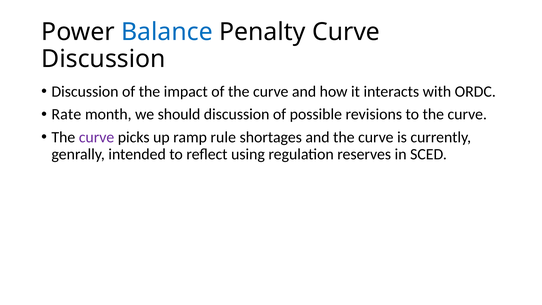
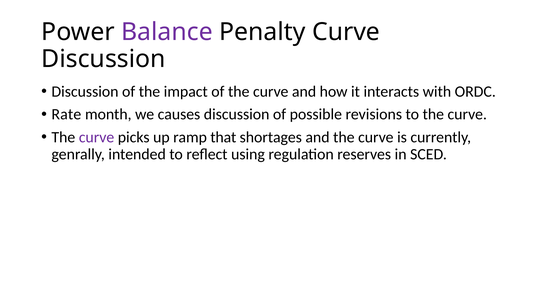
Balance colour: blue -> purple (167, 32)
should: should -> causes (179, 114)
rule: rule -> that (223, 137)
